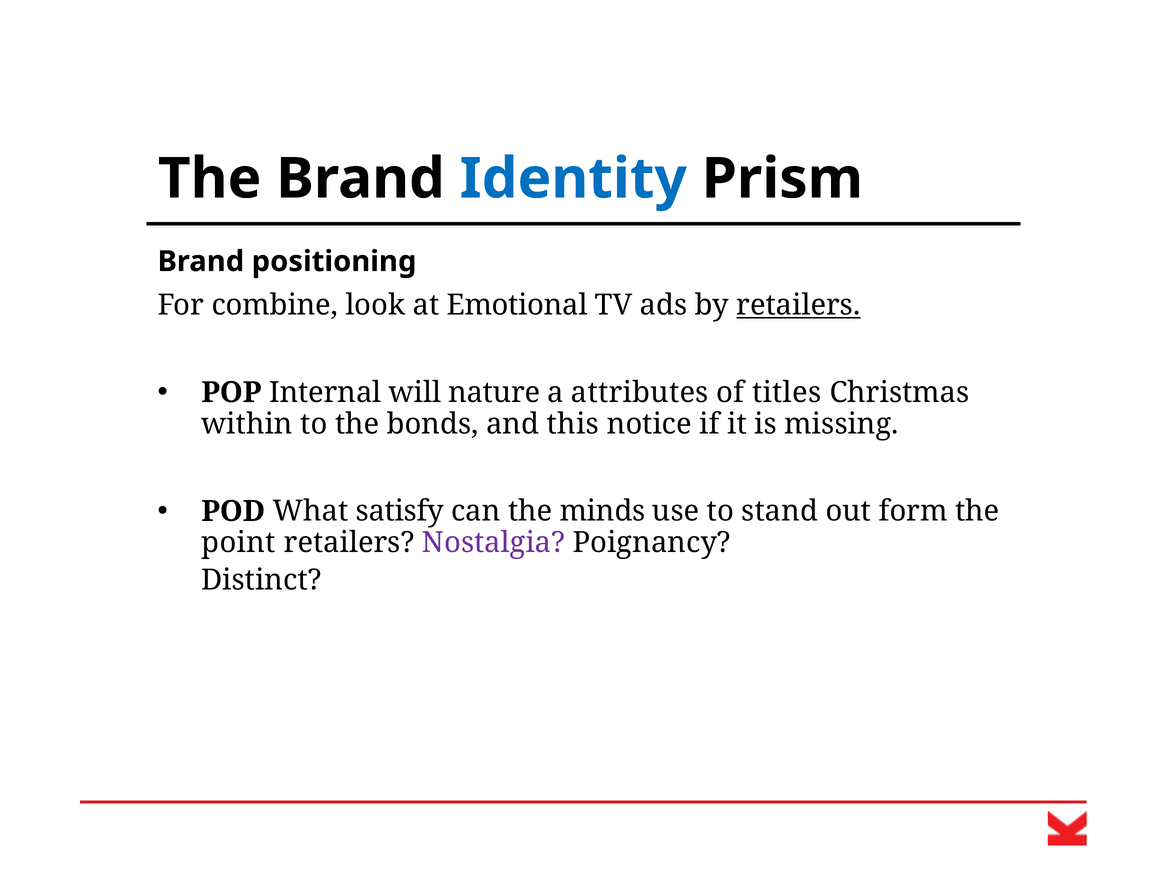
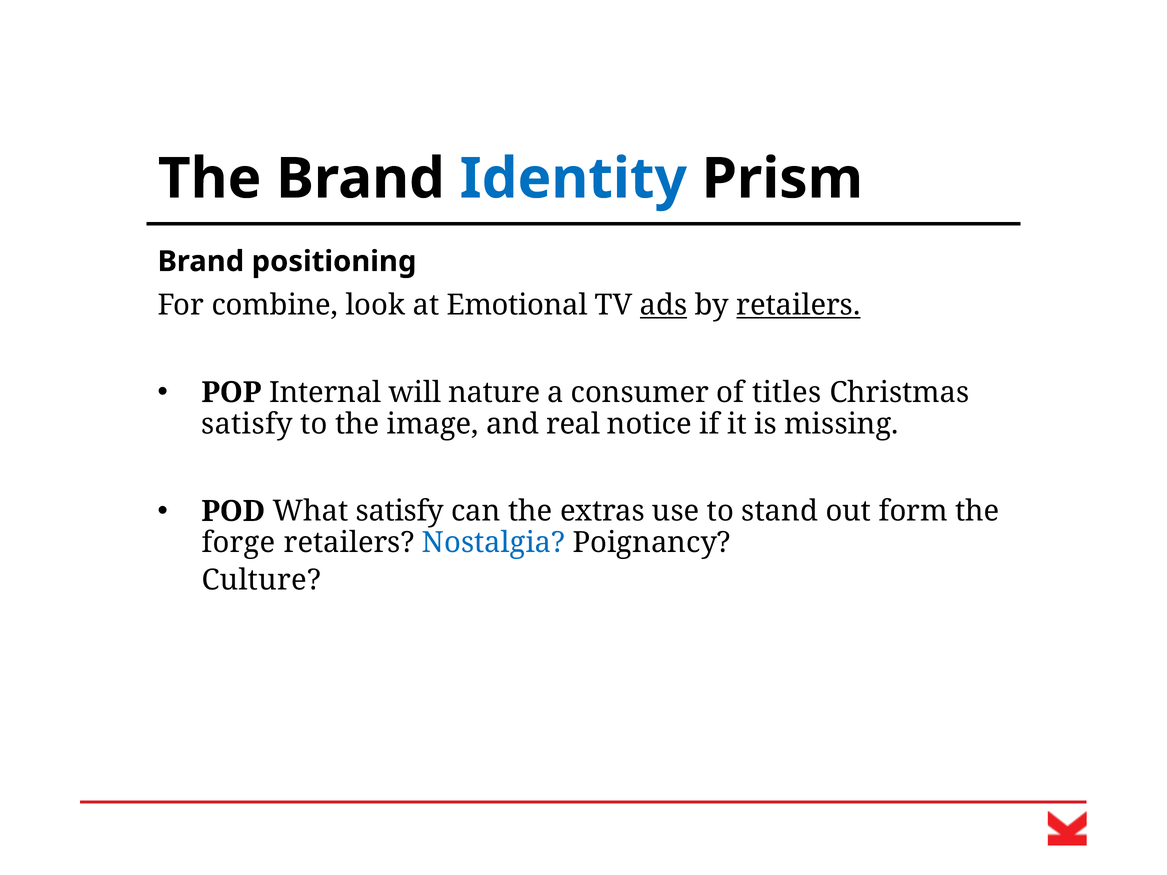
ads underline: none -> present (664, 305)
attributes: attributes -> consumer (640, 393)
within: within -> satisfy (247, 424)
bonds: bonds -> image (433, 424)
this: this -> real (573, 424)
minds: minds -> extras (602, 511)
point: point -> forge (239, 543)
Nostalgia colour: purple -> blue (494, 543)
Distinct: Distinct -> Culture (261, 581)
